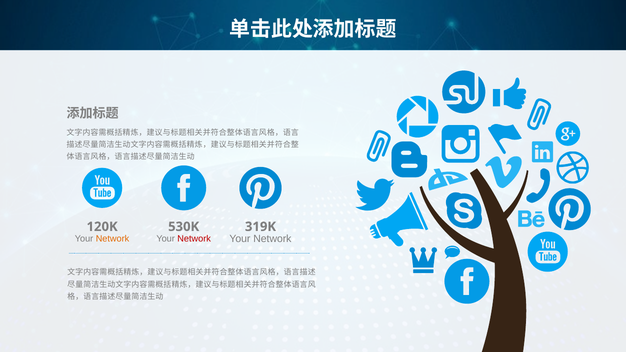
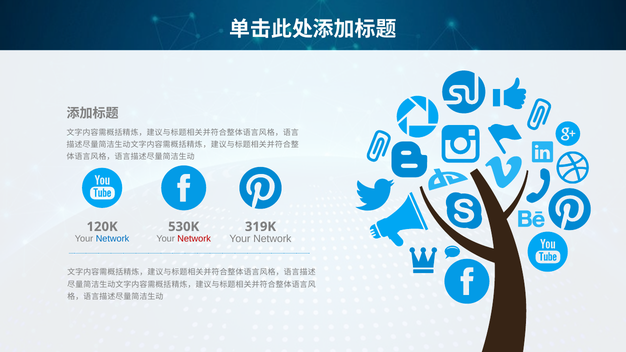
Network colour: orange -> blue (113, 239)
